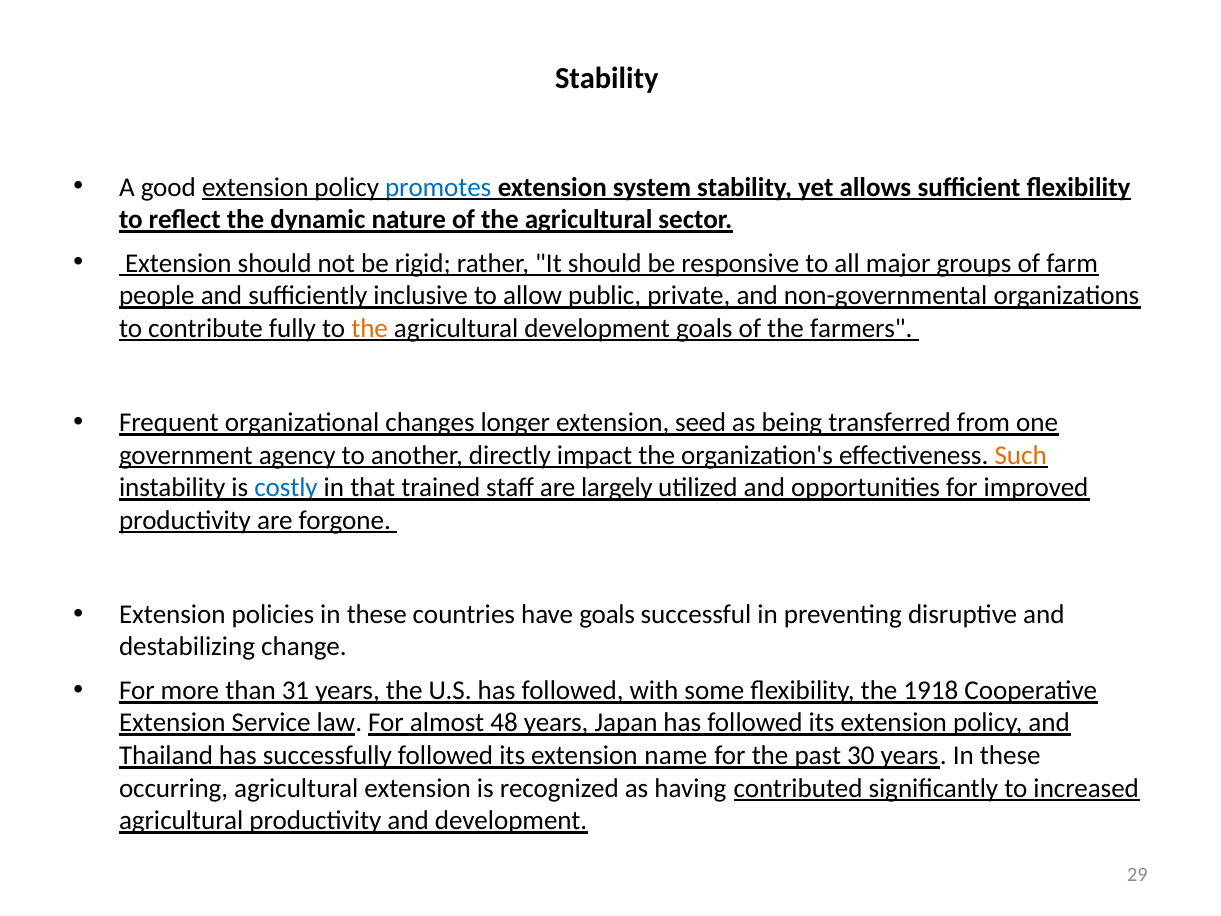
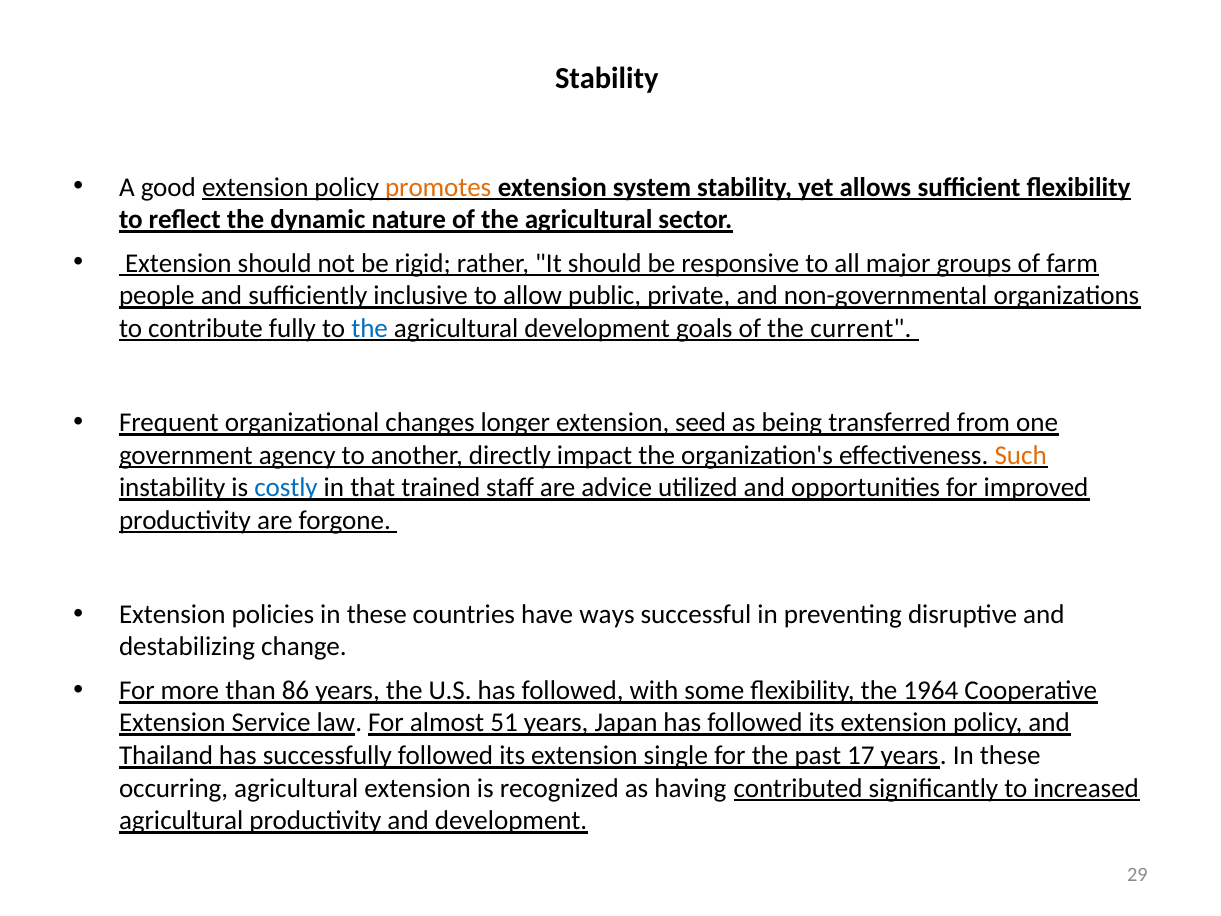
promotes colour: blue -> orange (438, 187)
the colour: orange -> blue (370, 328)
farmers: farmers -> current (861, 328)
largely: largely -> advice (617, 487)
have goals: goals -> ways (607, 614)
31: 31 -> 86 (296, 690)
1918: 1918 -> 1964 (931, 690)
48: 48 -> 51 (504, 723)
name: name -> single (676, 755)
30: 30 -> 17 (861, 755)
